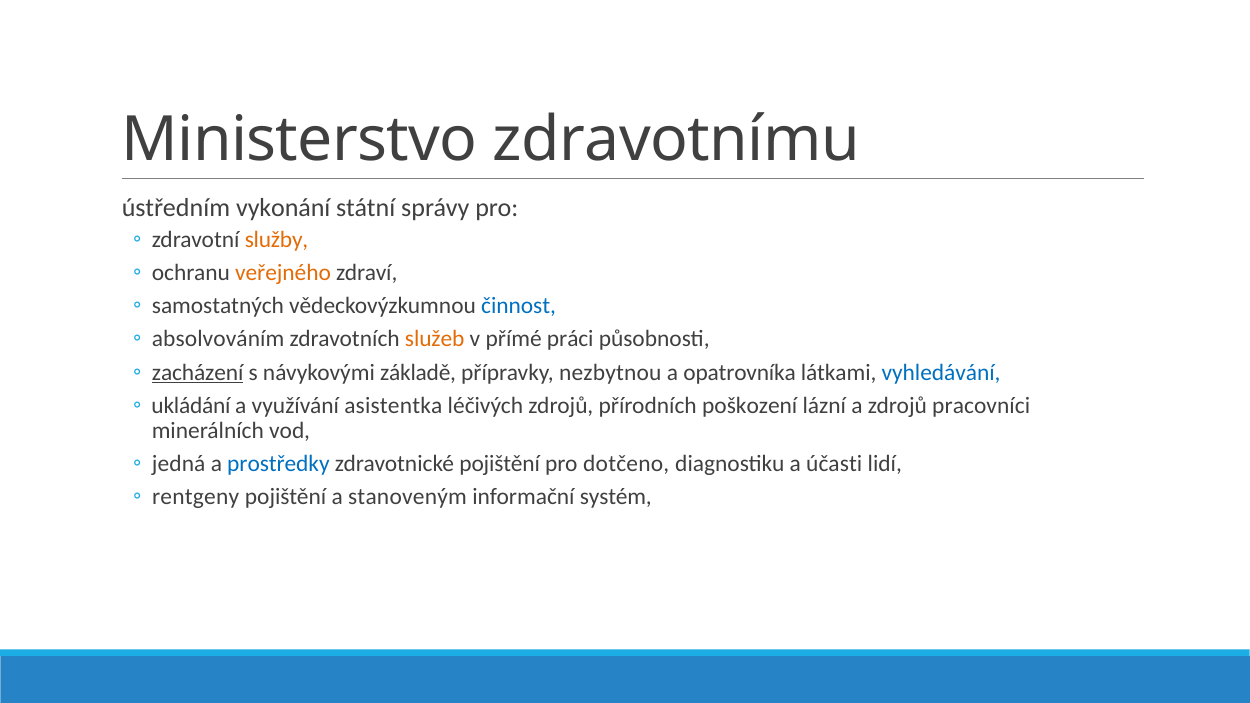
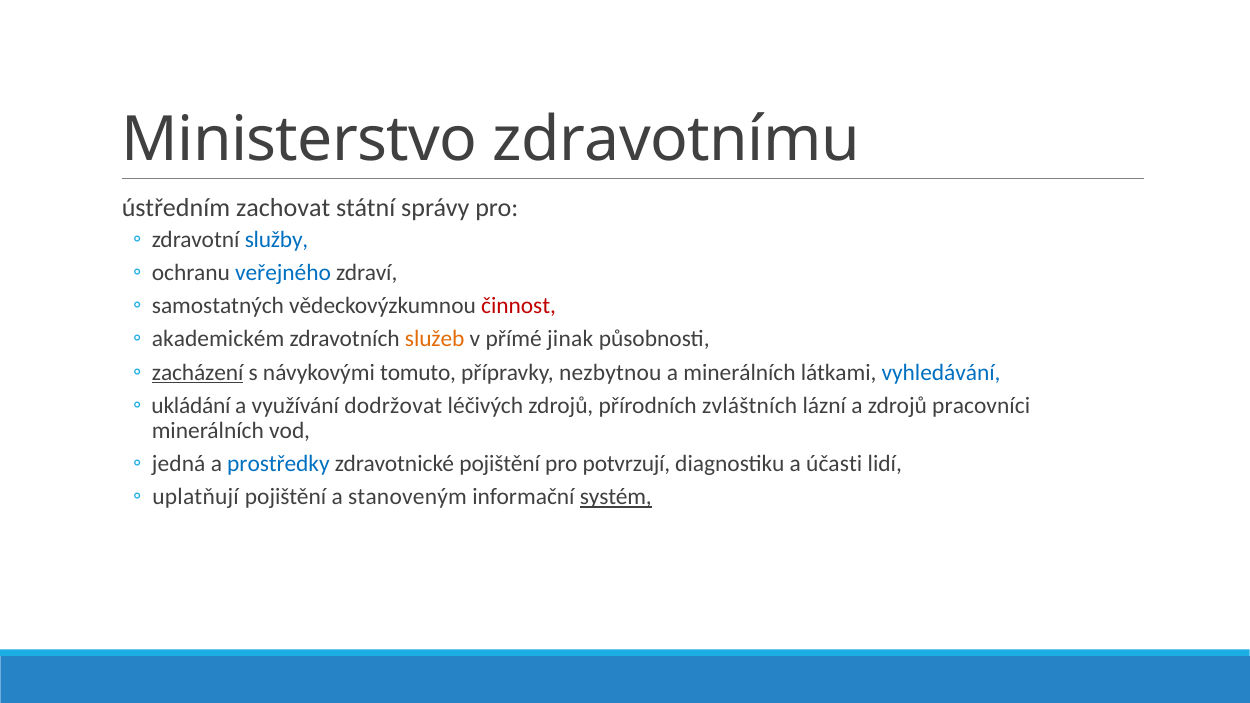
vykonání: vykonání -> zachovat (283, 208)
služby colour: orange -> blue (277, 240)
veřejného colour: orange -> blue (283, 273)
činnost colour: blue -> red (519, 306)
absolvováním: absolvováním -> akademickém (218, 339)
práci: práci -> jinak (570, 339)
základě: základě -> tomuto (418, 372)
a opatrovníka: opatrovníka -> minerálních (740, 372)
asistentka: asistentka -> dodržovat (393, 406)
poškození: poškození -> zvláštních (750, 406)
dotčeno: dotčeno -> potvrzují (626, 464)
rentgeny: rentgeny -> uplatňují (196, 497)
systém underline: none -> present (616, 497)
